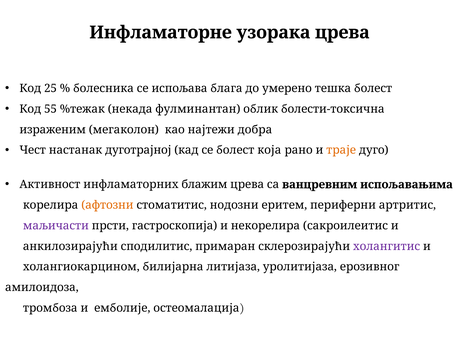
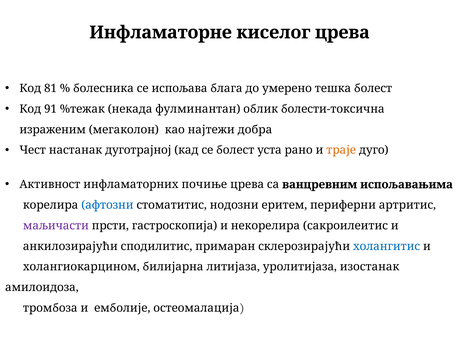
узорака: узорака -> киселог (273, 33)
25: 25 -> 81 (50, 89)
55: 55 -> 91 (50, 109)
која: која -> уста (269, 150)
блажим: блажим -> почиње (204, 185)
афтозни colour: orange -> blue (107, 205)
холангитис colour: purple -> blue (387, 247)
ерозивног: ерозивног -> изостанак (370, 267)
